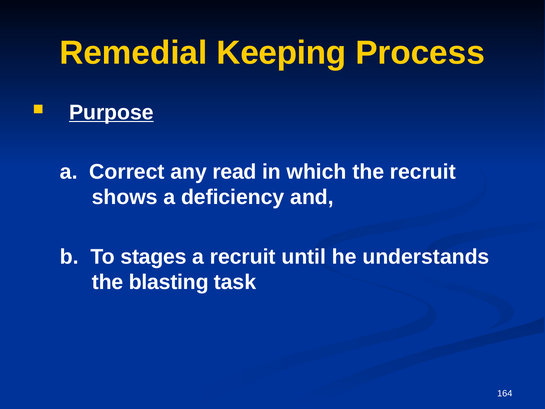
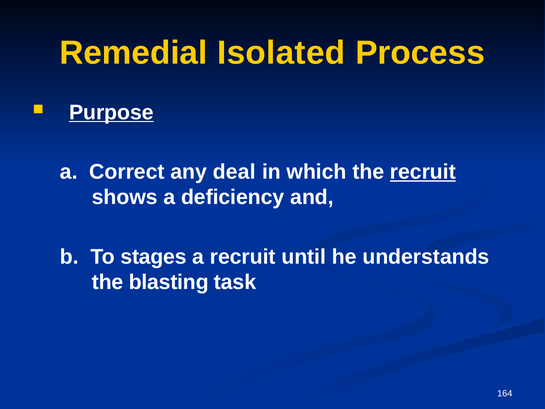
Keeping: Keeping -> Isolated (281, 53)
read: read -> deal (234, 172)
recruit underline: none -> present (423, 172)
